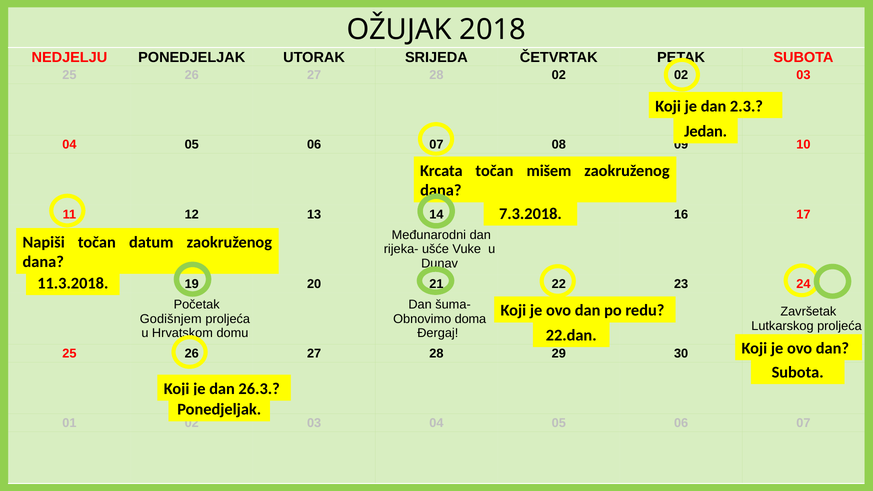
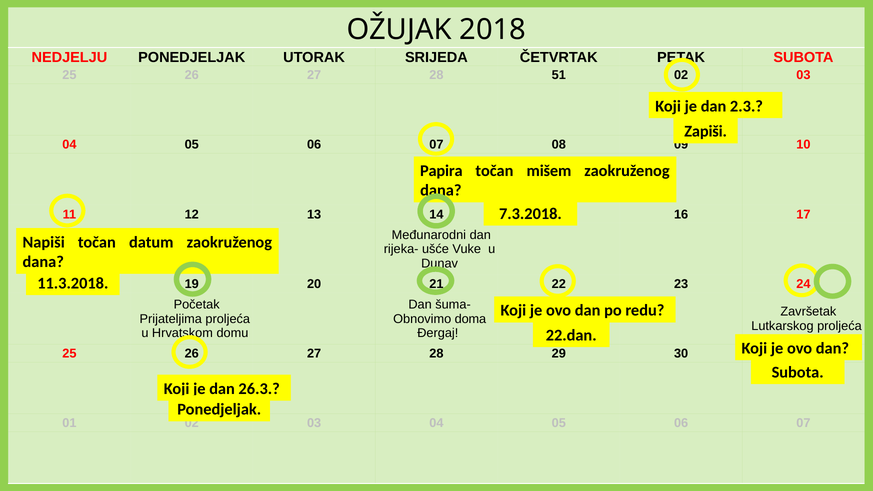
28 02: 02 -> 51 (559, 75)
Jedan: Jedan -> Zapiši (706, 131)
Krcata: Krcata -> Papira (441, 171)
Godišnjem: Godišnjem -> Prijateljima (171, 319)
